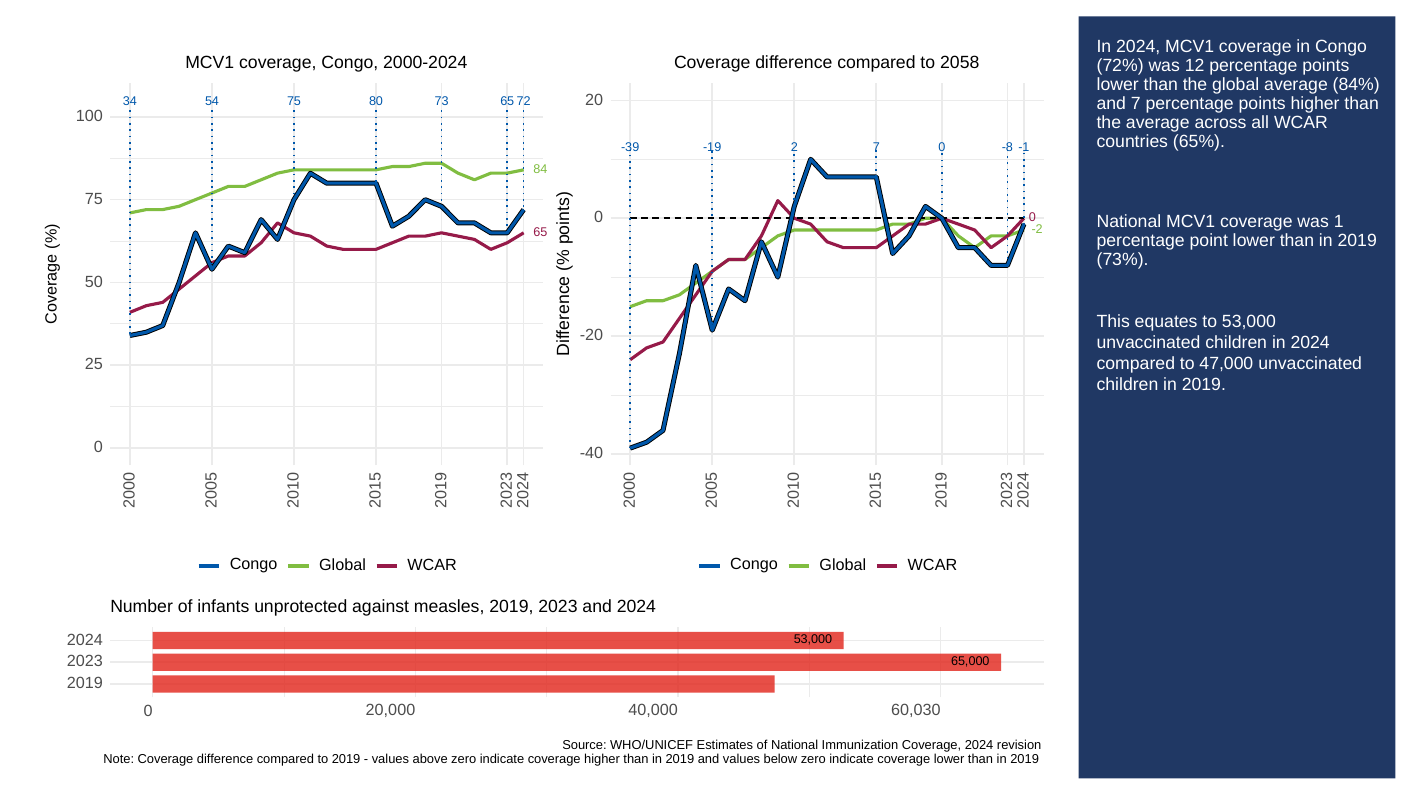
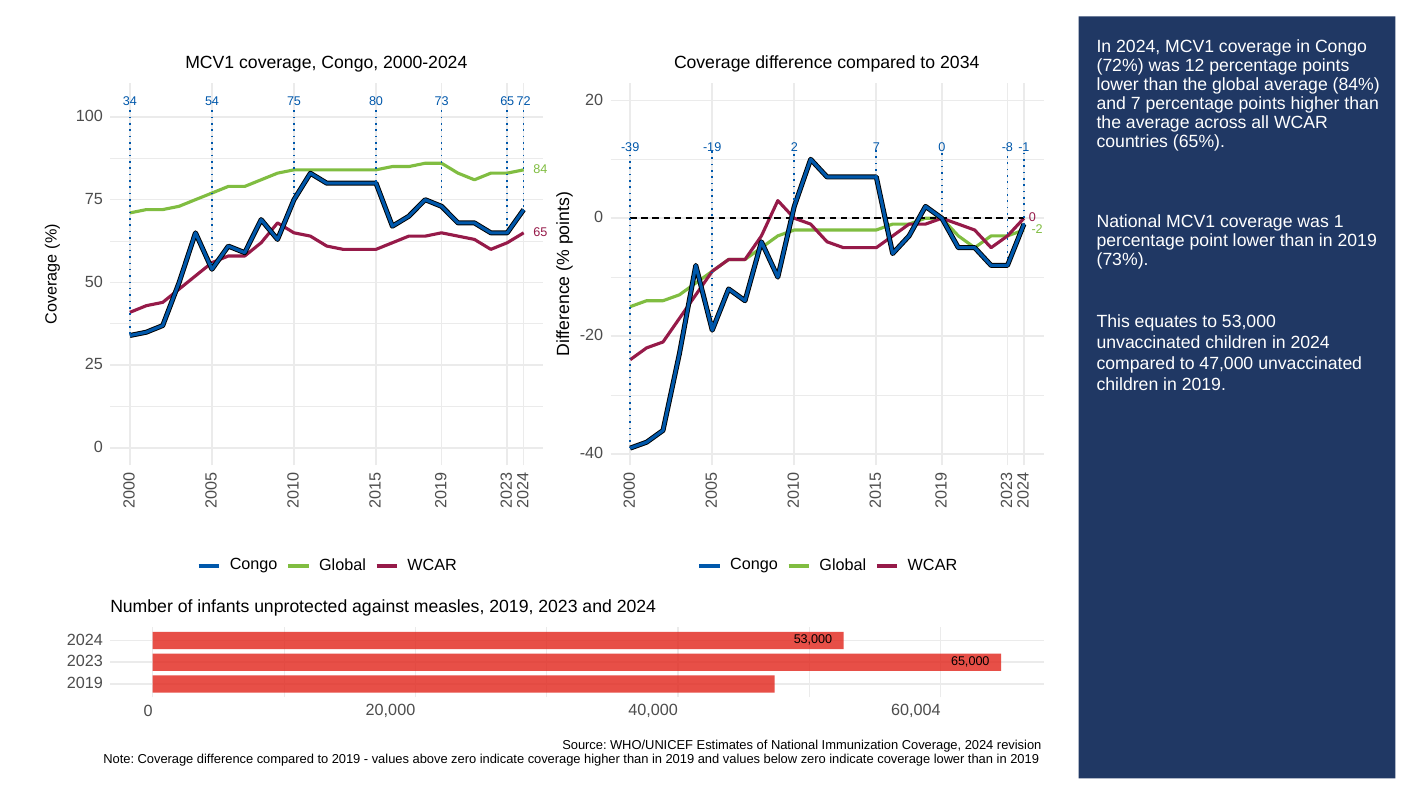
2058: 2058 -> 2034 (960, 62)
60,030: 60,030 -> 60,004 (916, 710)
